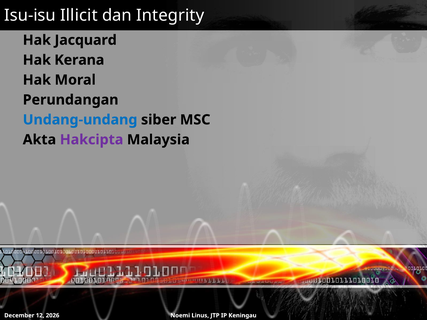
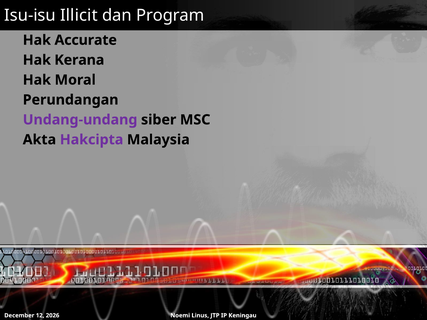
Integrity: Integrity -> Program (170, 15)
Jacquard: Jacquard -> Accurate (86, 40)
Undang-undang colour: blue -> purple (80, 120)
